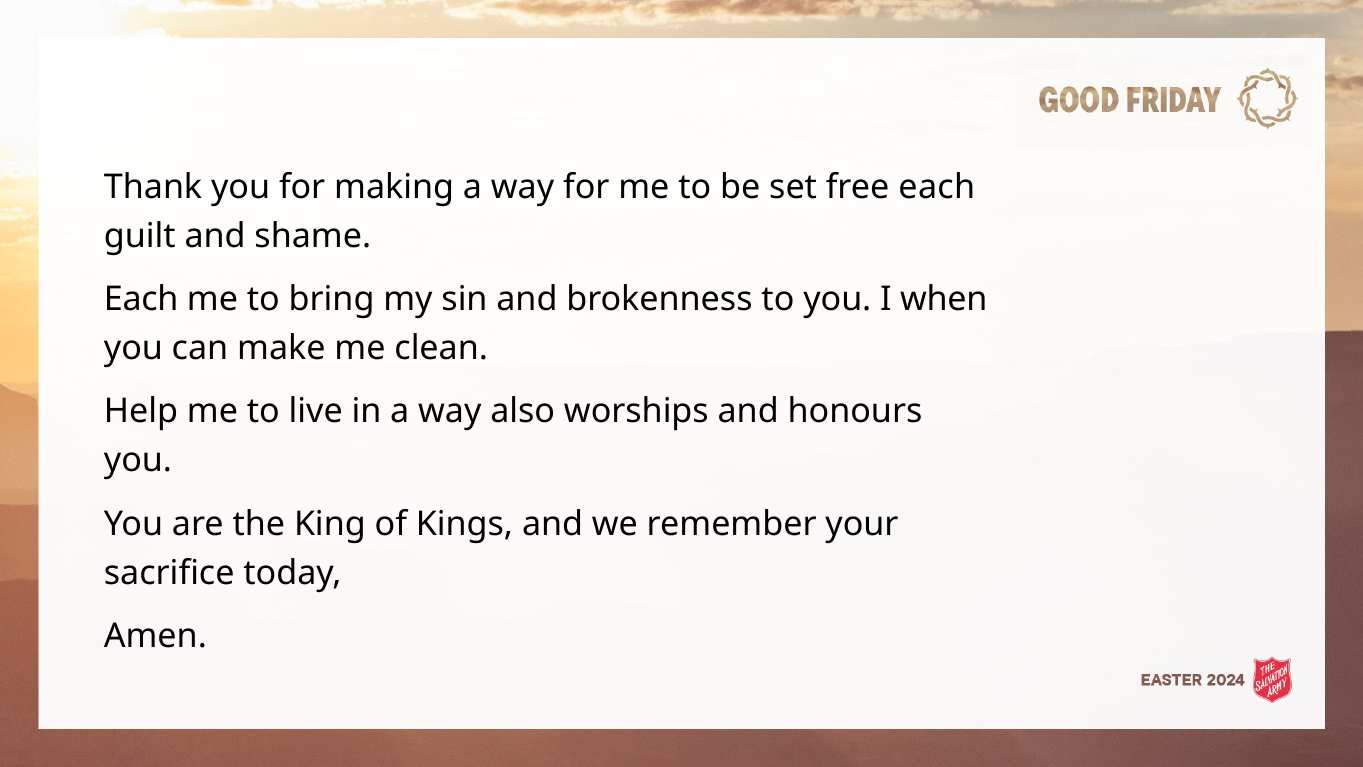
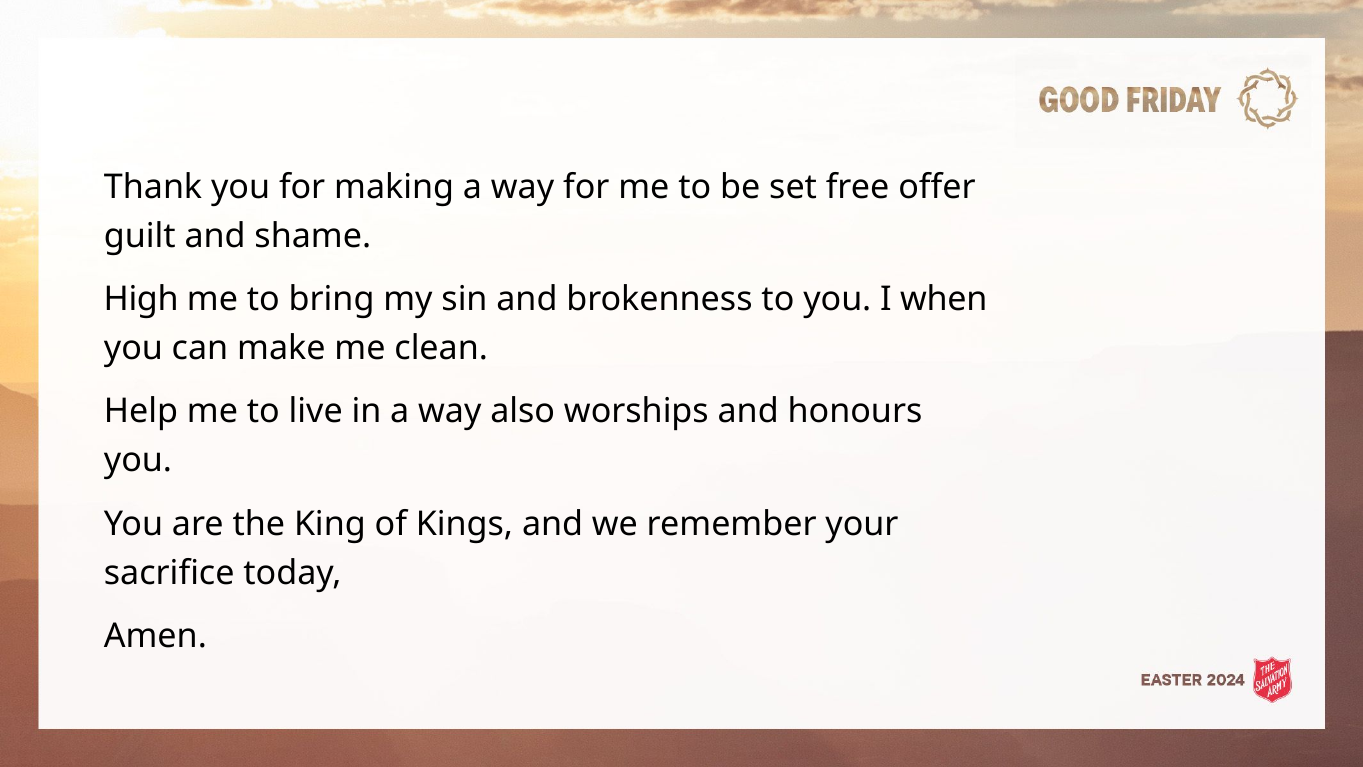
free each: each -> offer (937, 187)
Each: Each -> High (141, 299)
